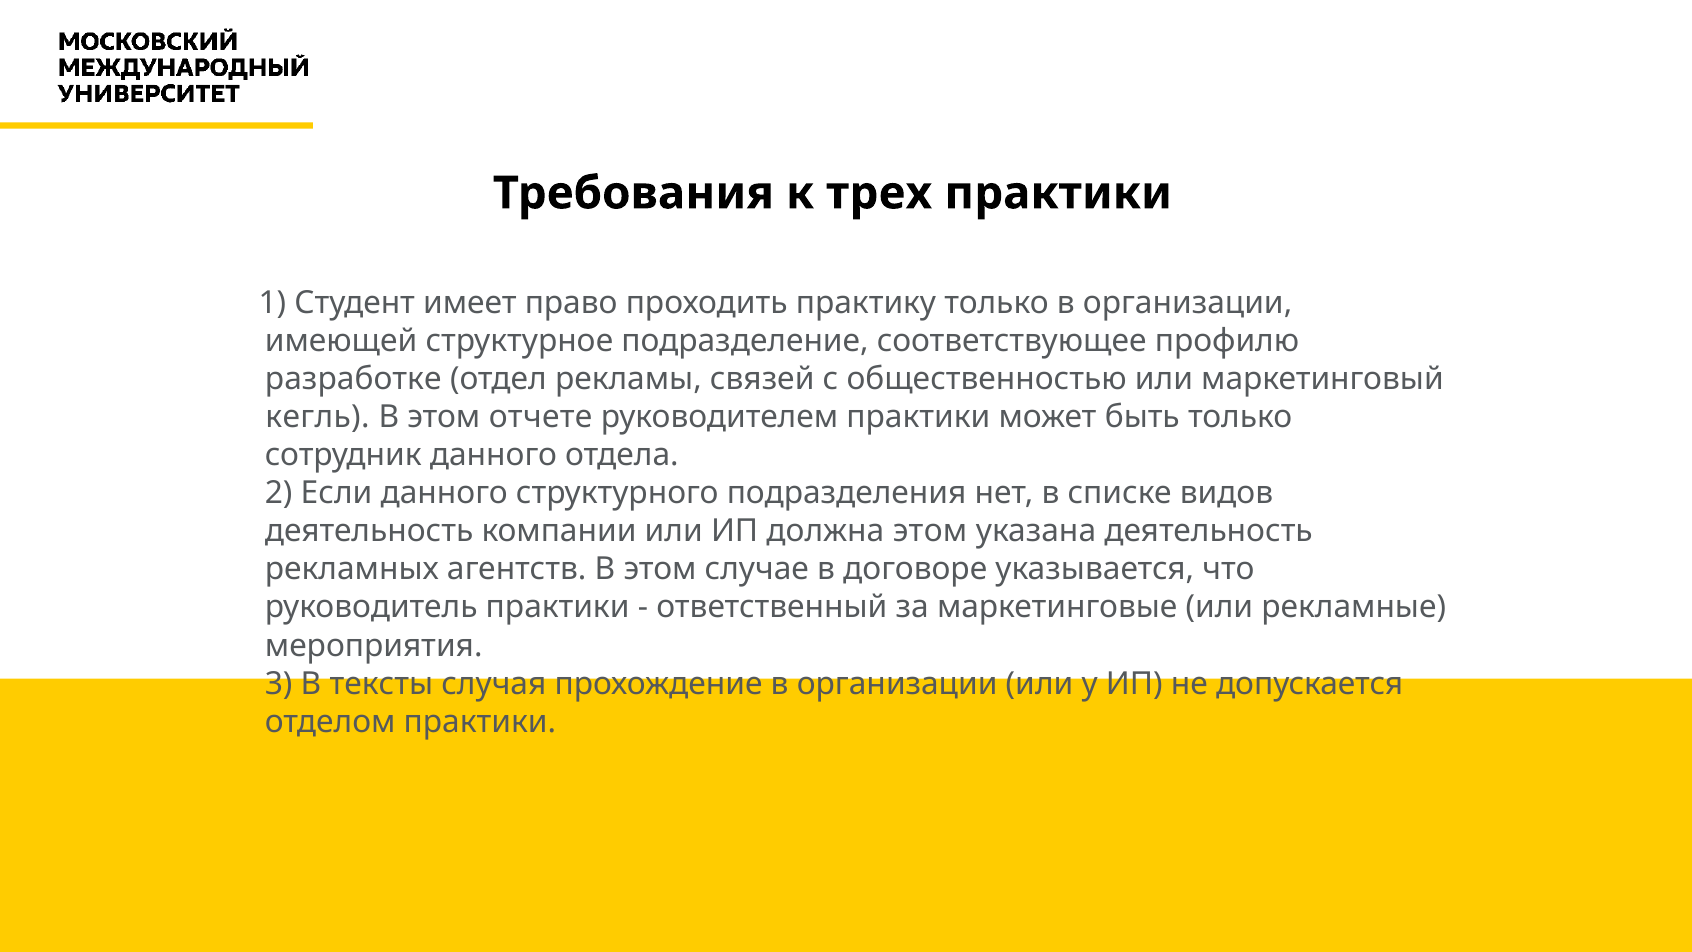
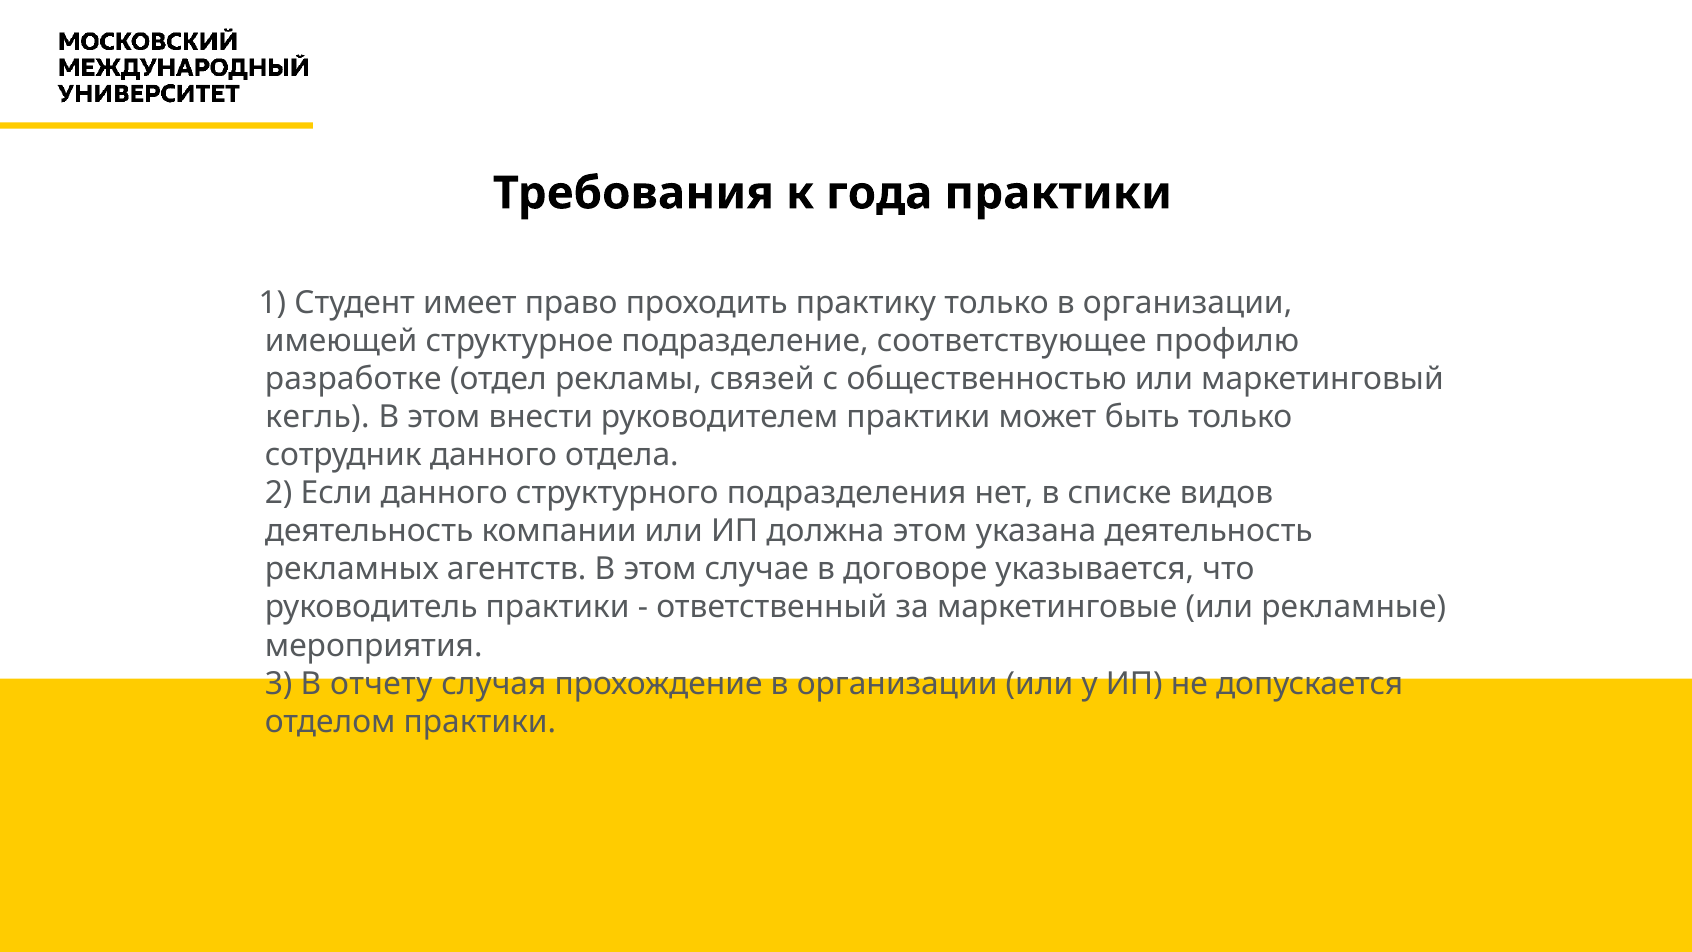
трех: трех -> года (879, 193)
отчете: отчете -> внести (541, 417)
тексты: тексты -> отчету (381, 683)
